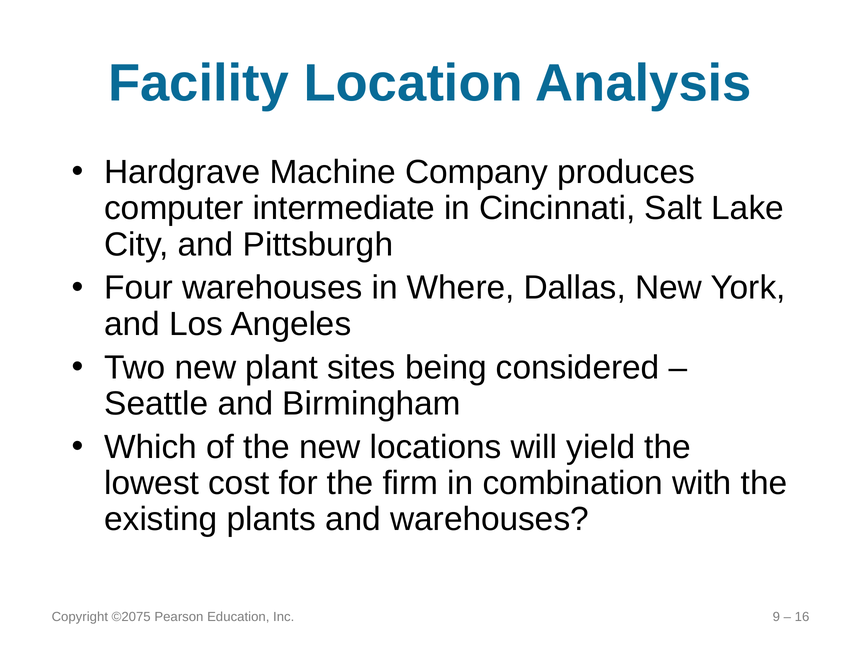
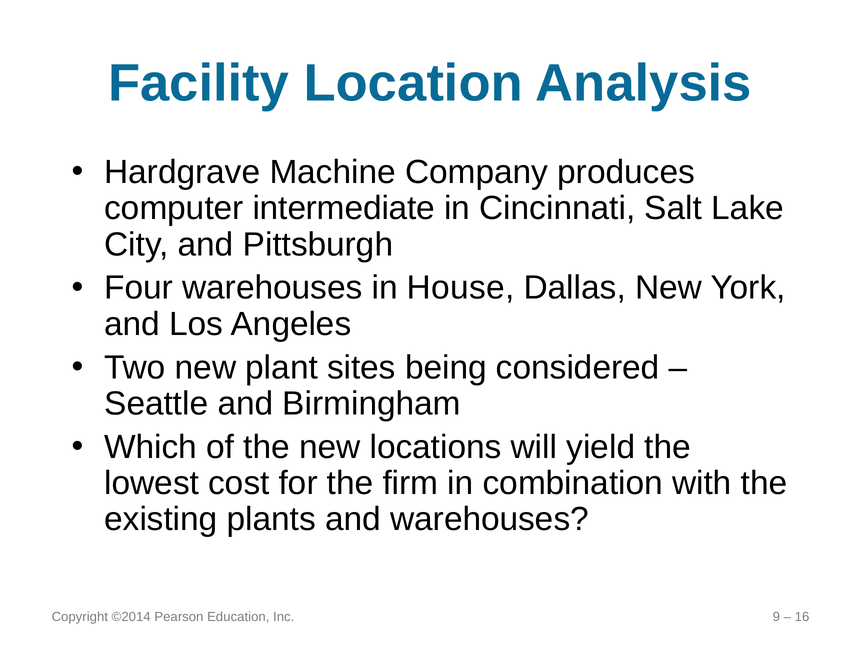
Where: Where -> House (461, 288)
©2075: ©2075 -> ©2014 (131, 617)
